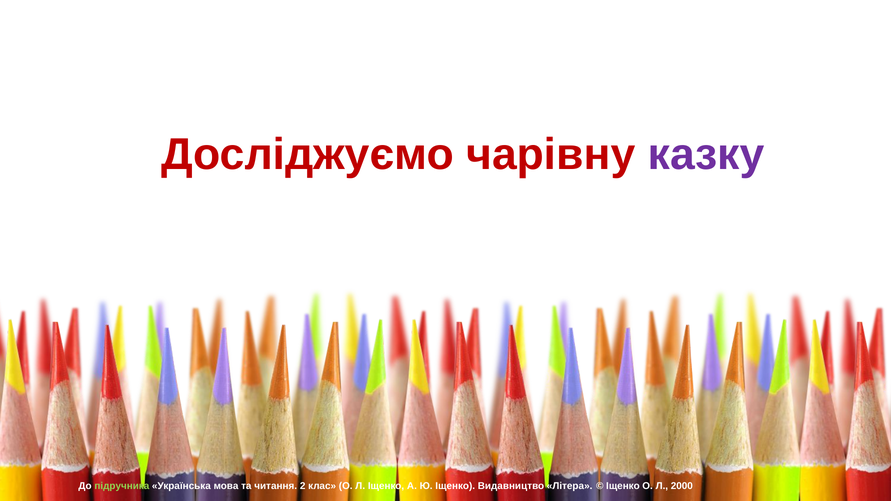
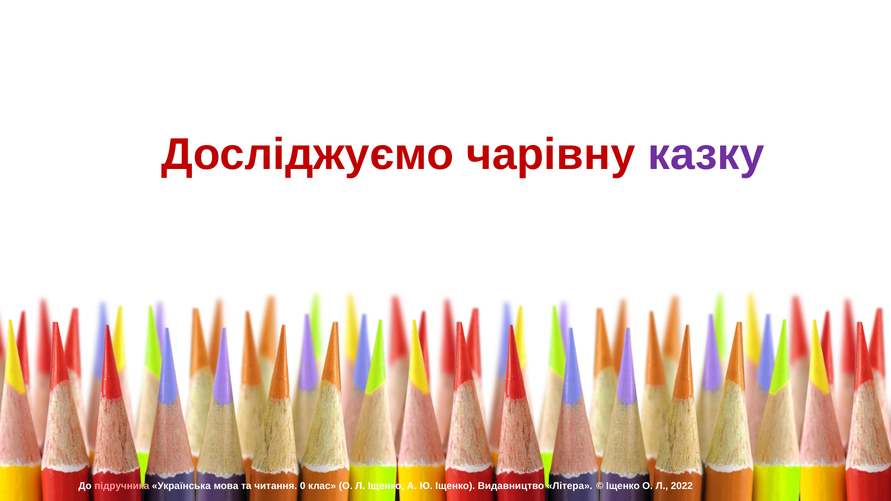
підручника colour: light green -> pink (122, 486)
2: 2 -> 0 (303, 486)
2000: 2000 -> 2022 (682, 486)
